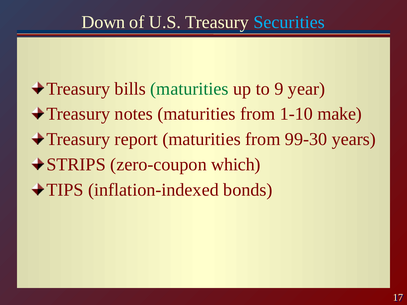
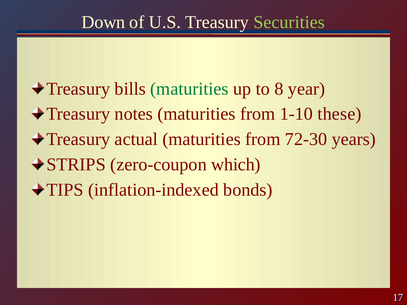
Securities colour: light blue -> light green (289, 22)
9: 9 -> 8 (279, 89)
make: make -> these (340, 114)
report: report -> actual (136, 139)
99-30: 99-30 -> 72-30 (306, 139)
